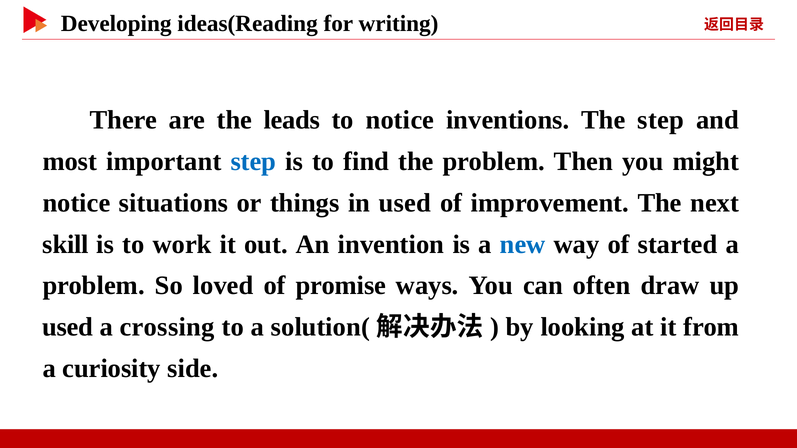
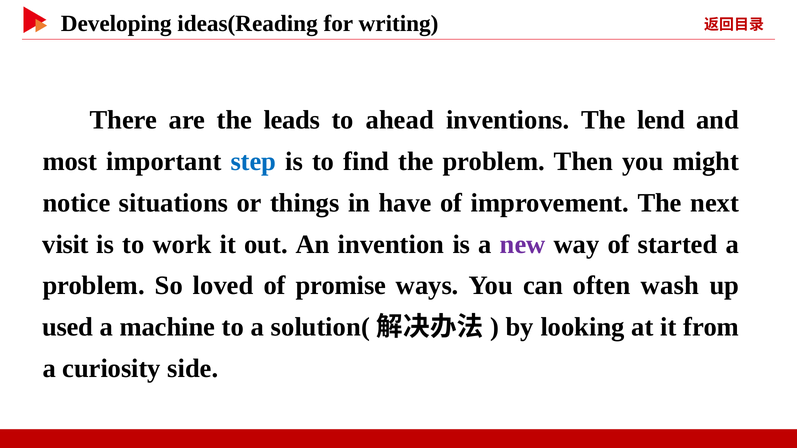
to notice: notice -> ahead (400, 120)
The step: step -> lend (661, 120)
in used: used -> have (405, 203)
skill: skill -> visit (66, 244)
new colour: blue -> purple (523, 244)
draw: draw -> wash (670, 286)
crossing: crossing -> machine (167, 327)
